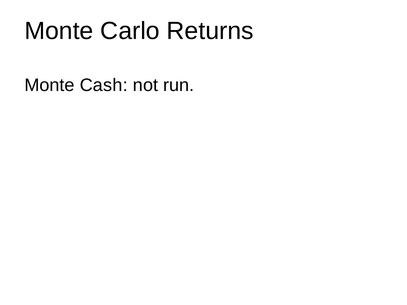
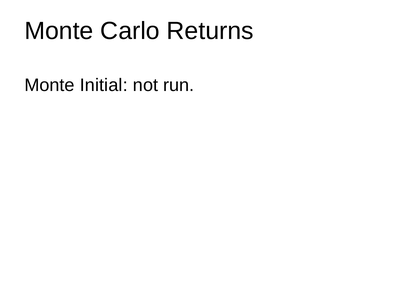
Cash: Cash -> Initial (104, 85)
